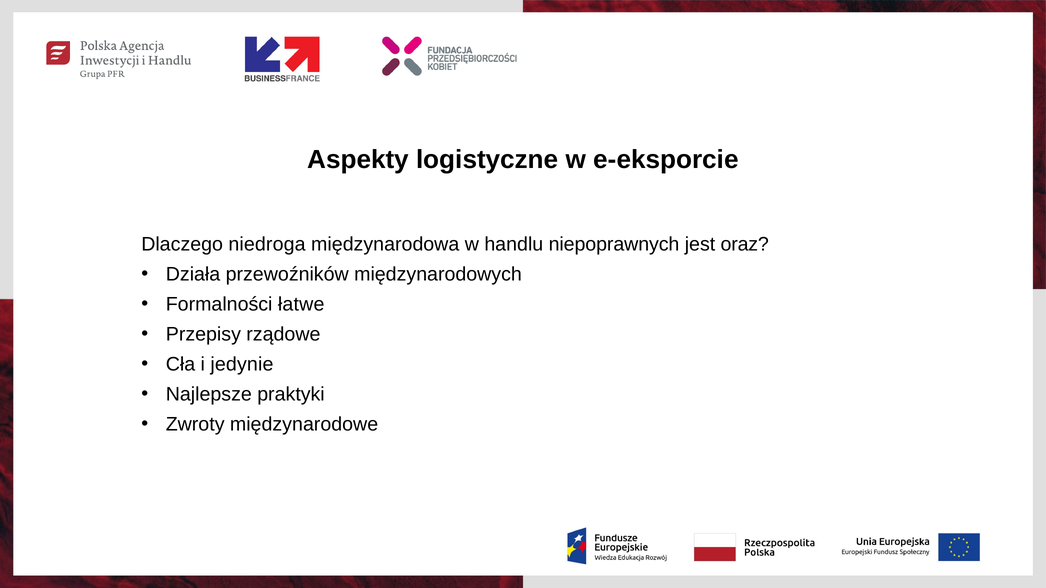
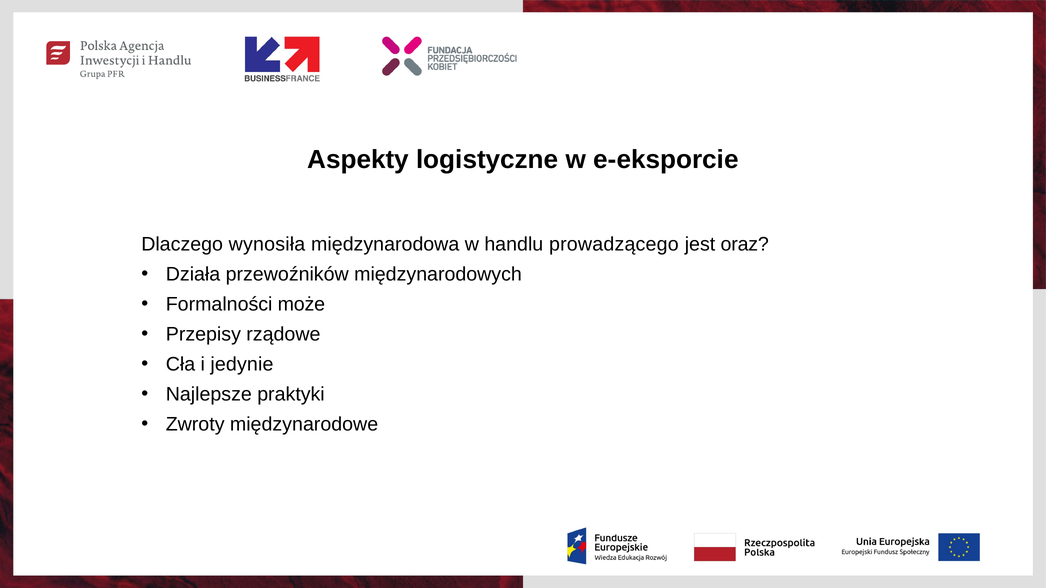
niedroga: niedroga -> wynosiła (267, 244)
niepoprawnych: niepoprawnych -> prowadzącego (614, 244)
łatwe: łatwe -> może (301, 304)
